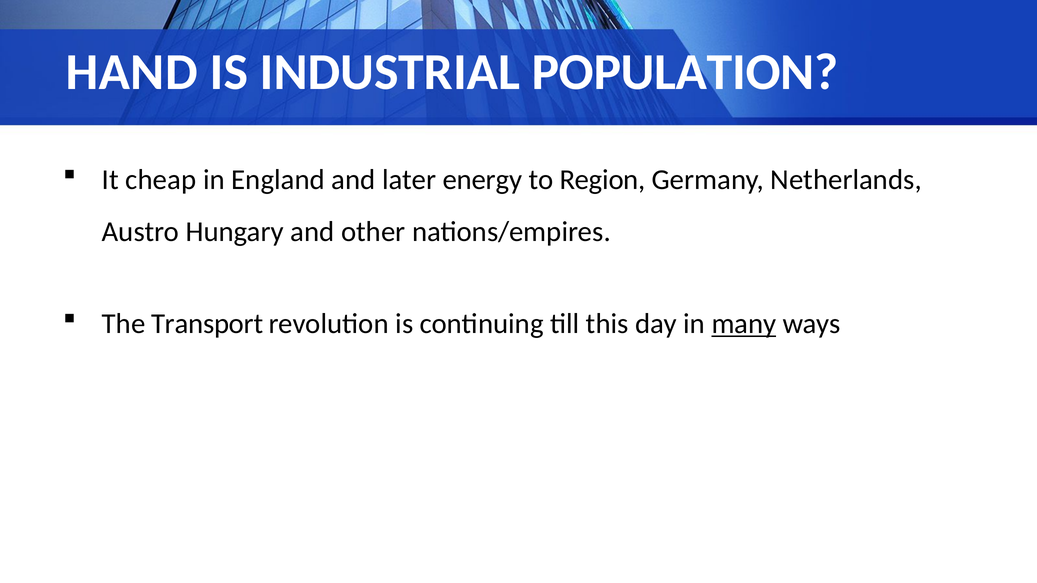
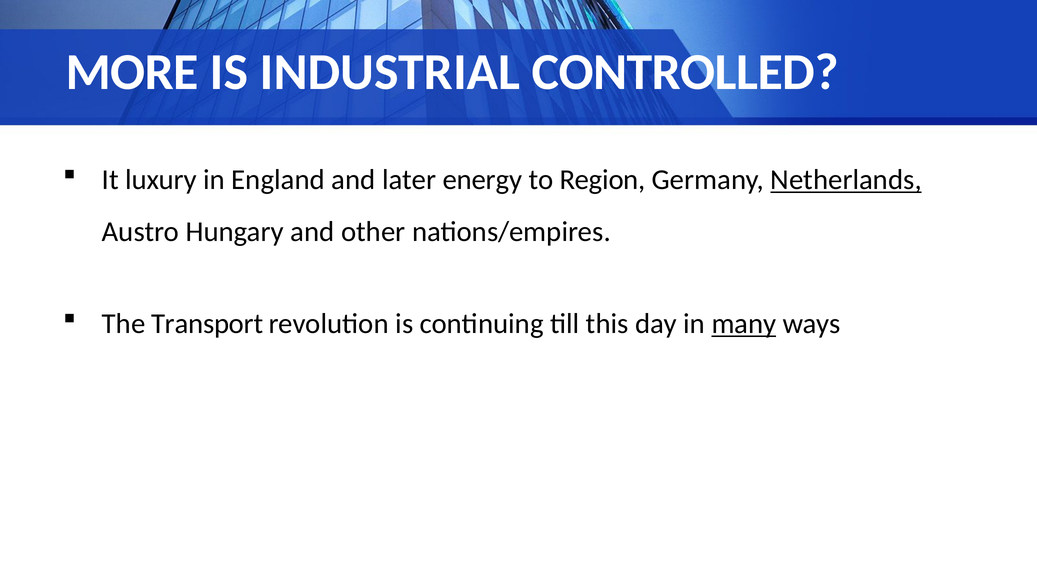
HAND: HAND -> MORE (132, 72)
POPULATION: POPULATION -> CONTROLLED (685, 72)
cheap: cheap -> luxury (161, 180)
Netherlands underline: none -> present (846, 180)
